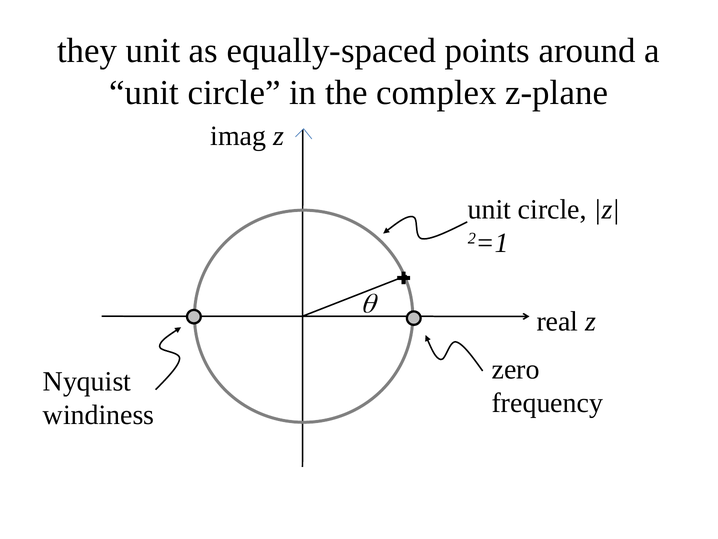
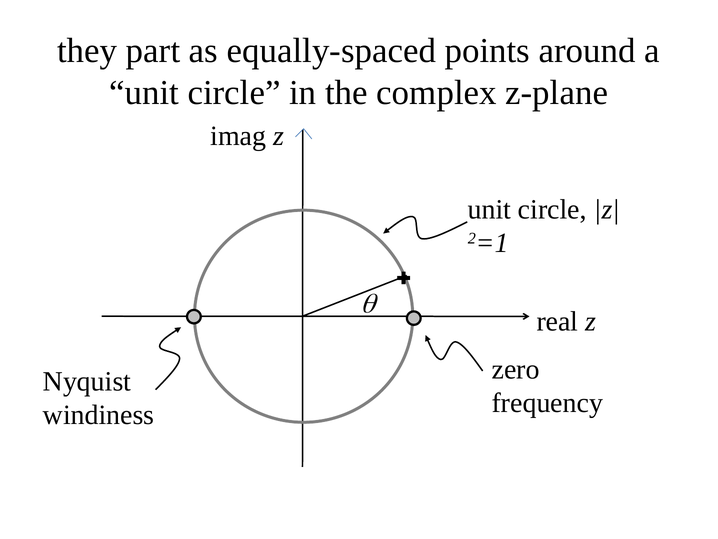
they unit: unit -> part (153, 51)
